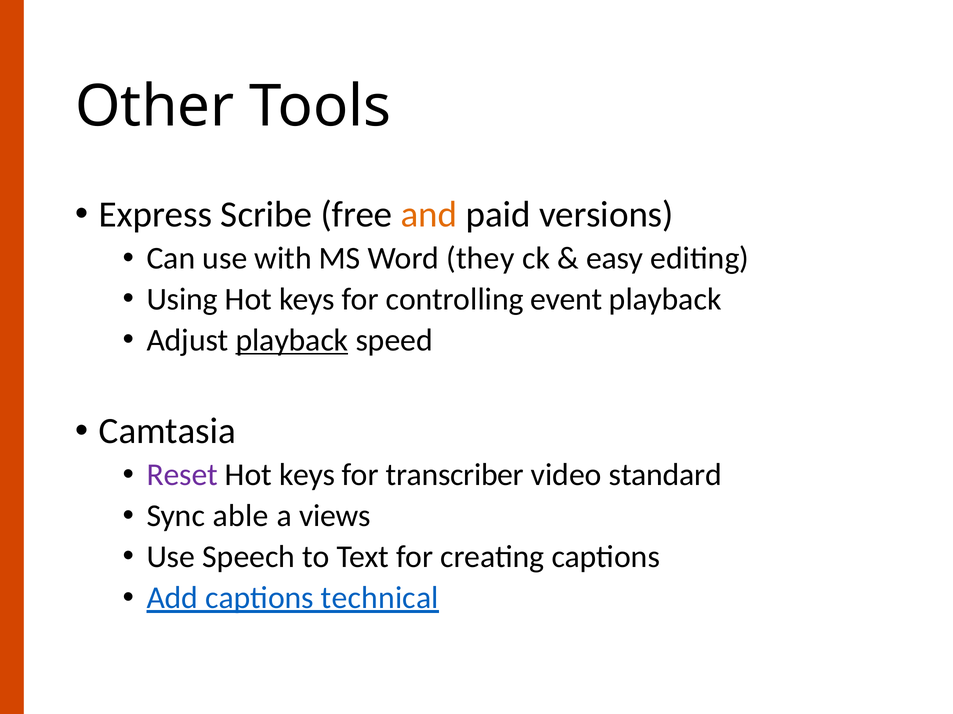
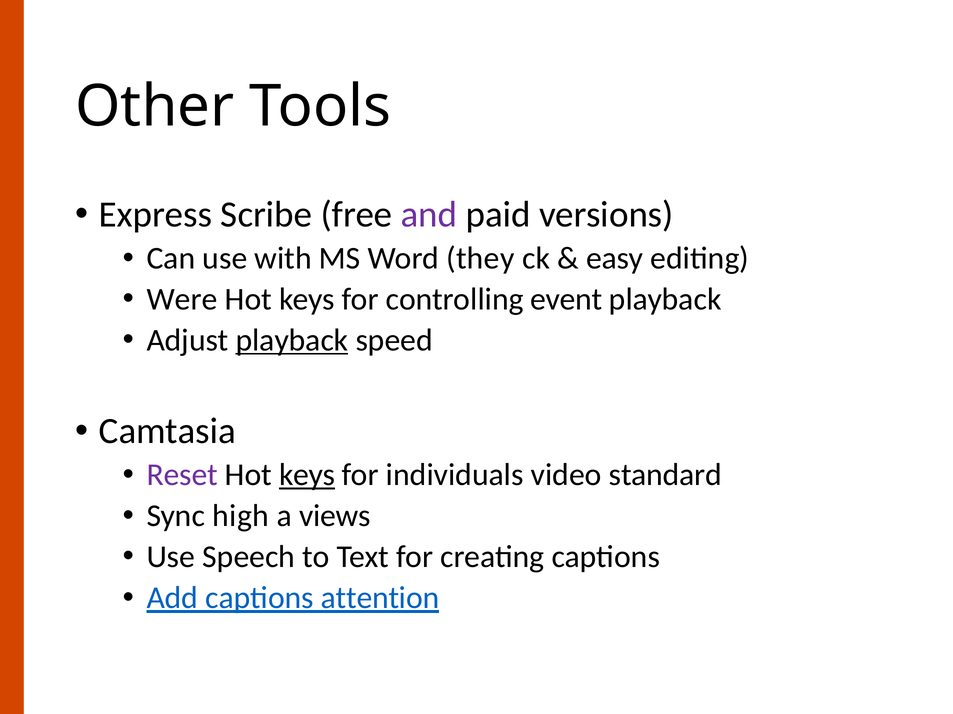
and colour: orange -> purple (429, 215)
Using: Using -> Were (182, 300)
keys underline: none -> present (307, 476)
transcriber: transcriber -> individuals (455, 476)
able: able -> high (241, 516)
technical: technical -> attention (380, 599)
